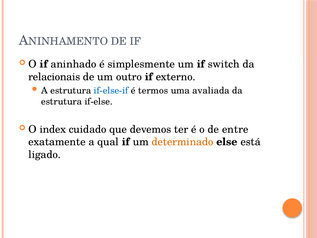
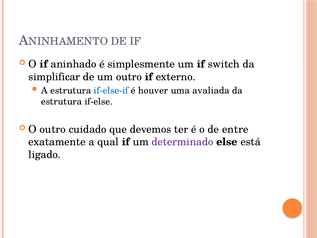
relacionais: relacionais -> simplificar (54, 77)
termos: termos -> houver (153, 90)
O index: index -> outro (53, 129)
determinado colour: orange -> purple (183, 142)
